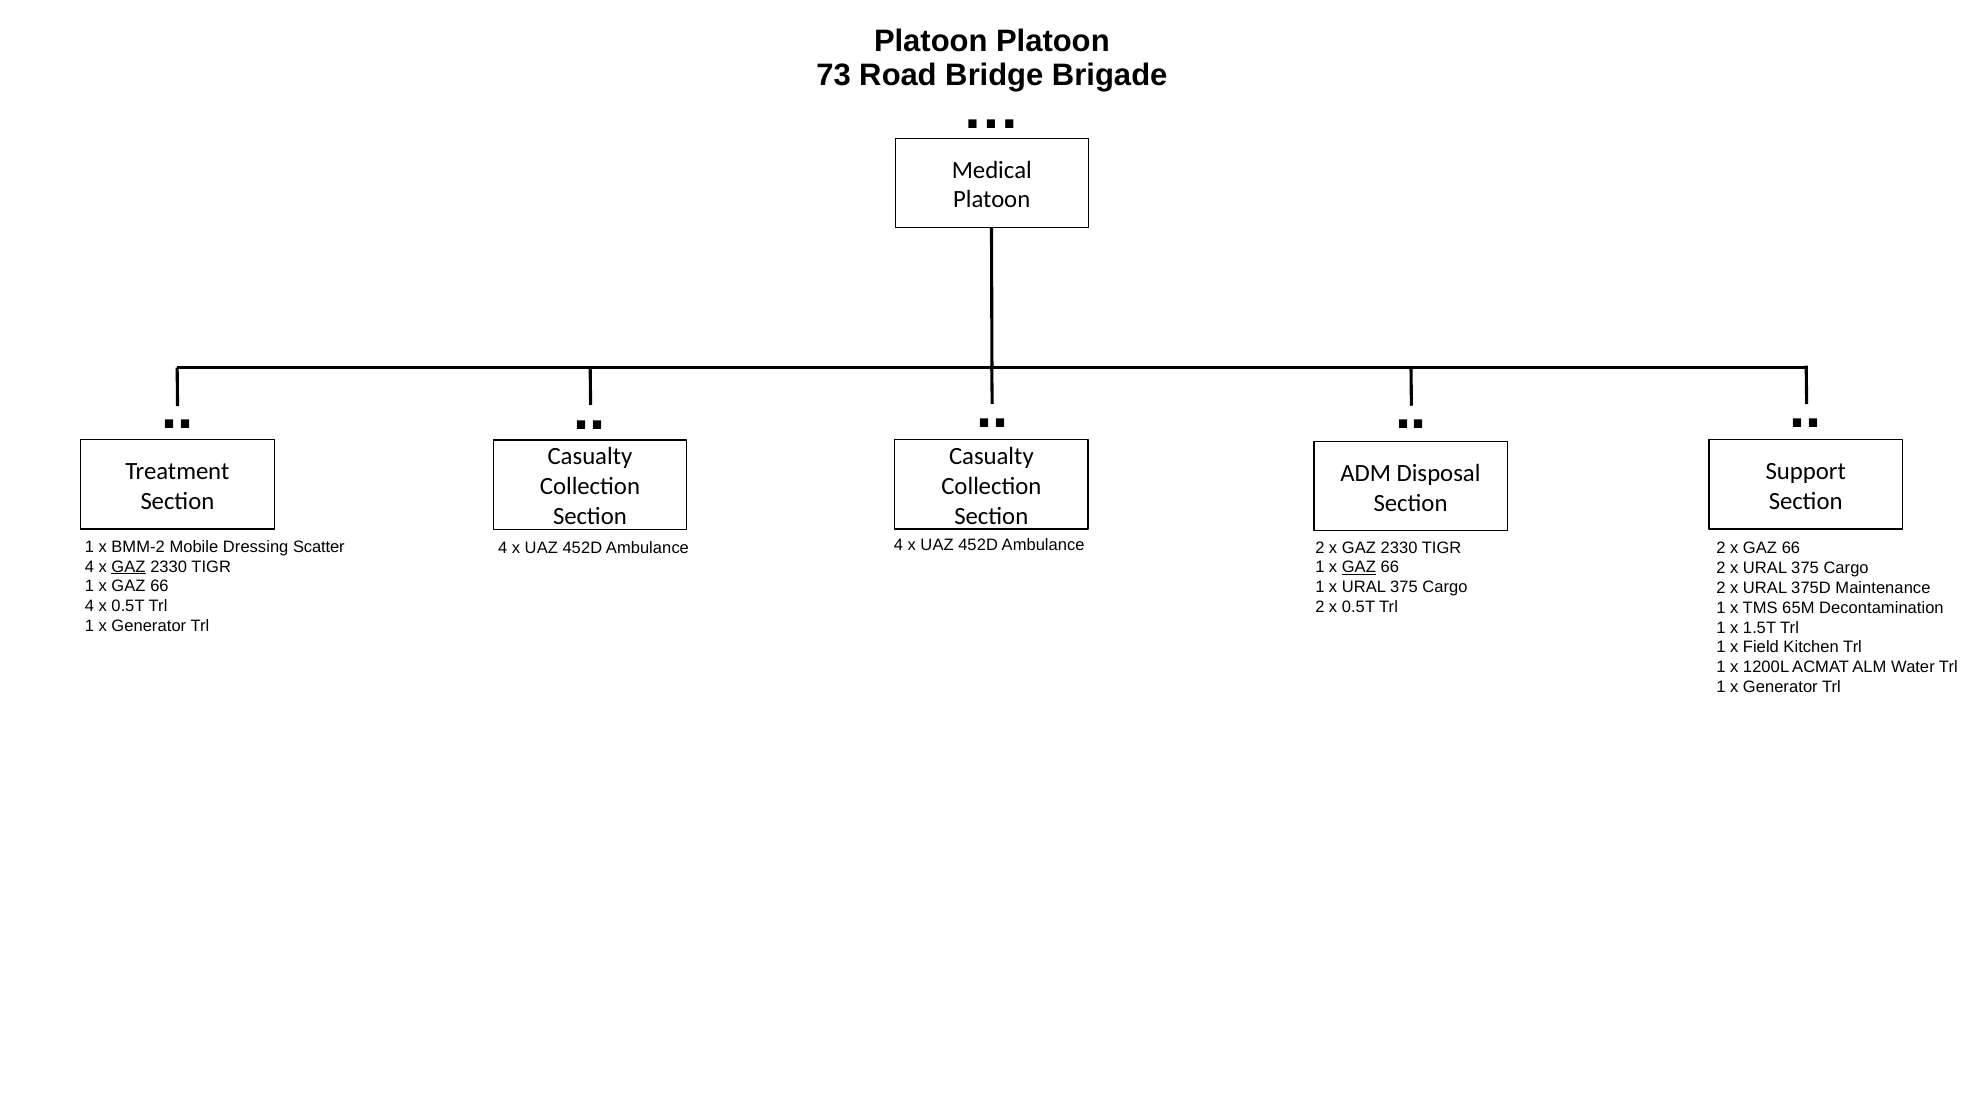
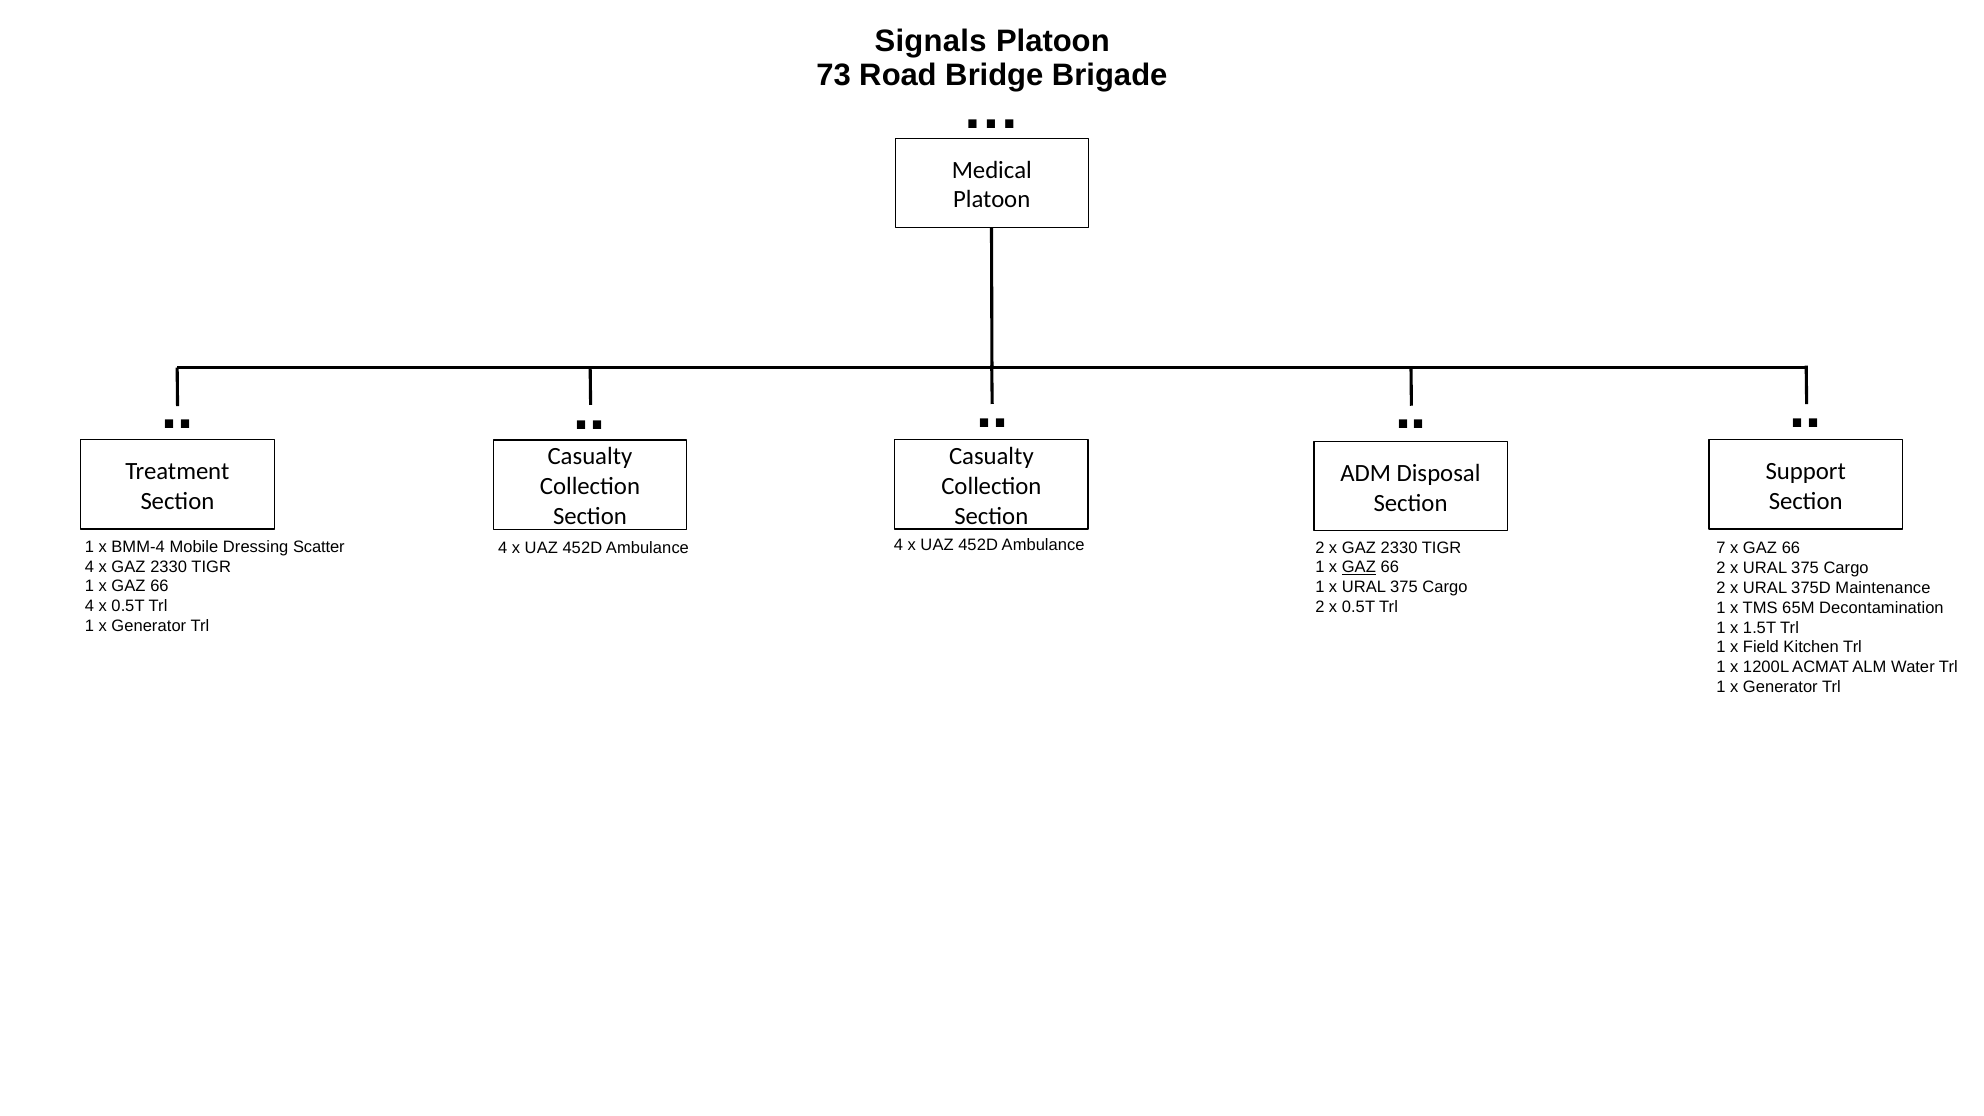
Platoon: Platoon -> Signals (931, 42)
BMM-2: BMM-2 -> BMM-4 (138, 547)
2: 2 -> 7 (1721, 548)
GAZ underline: present -> none (128, 567)
